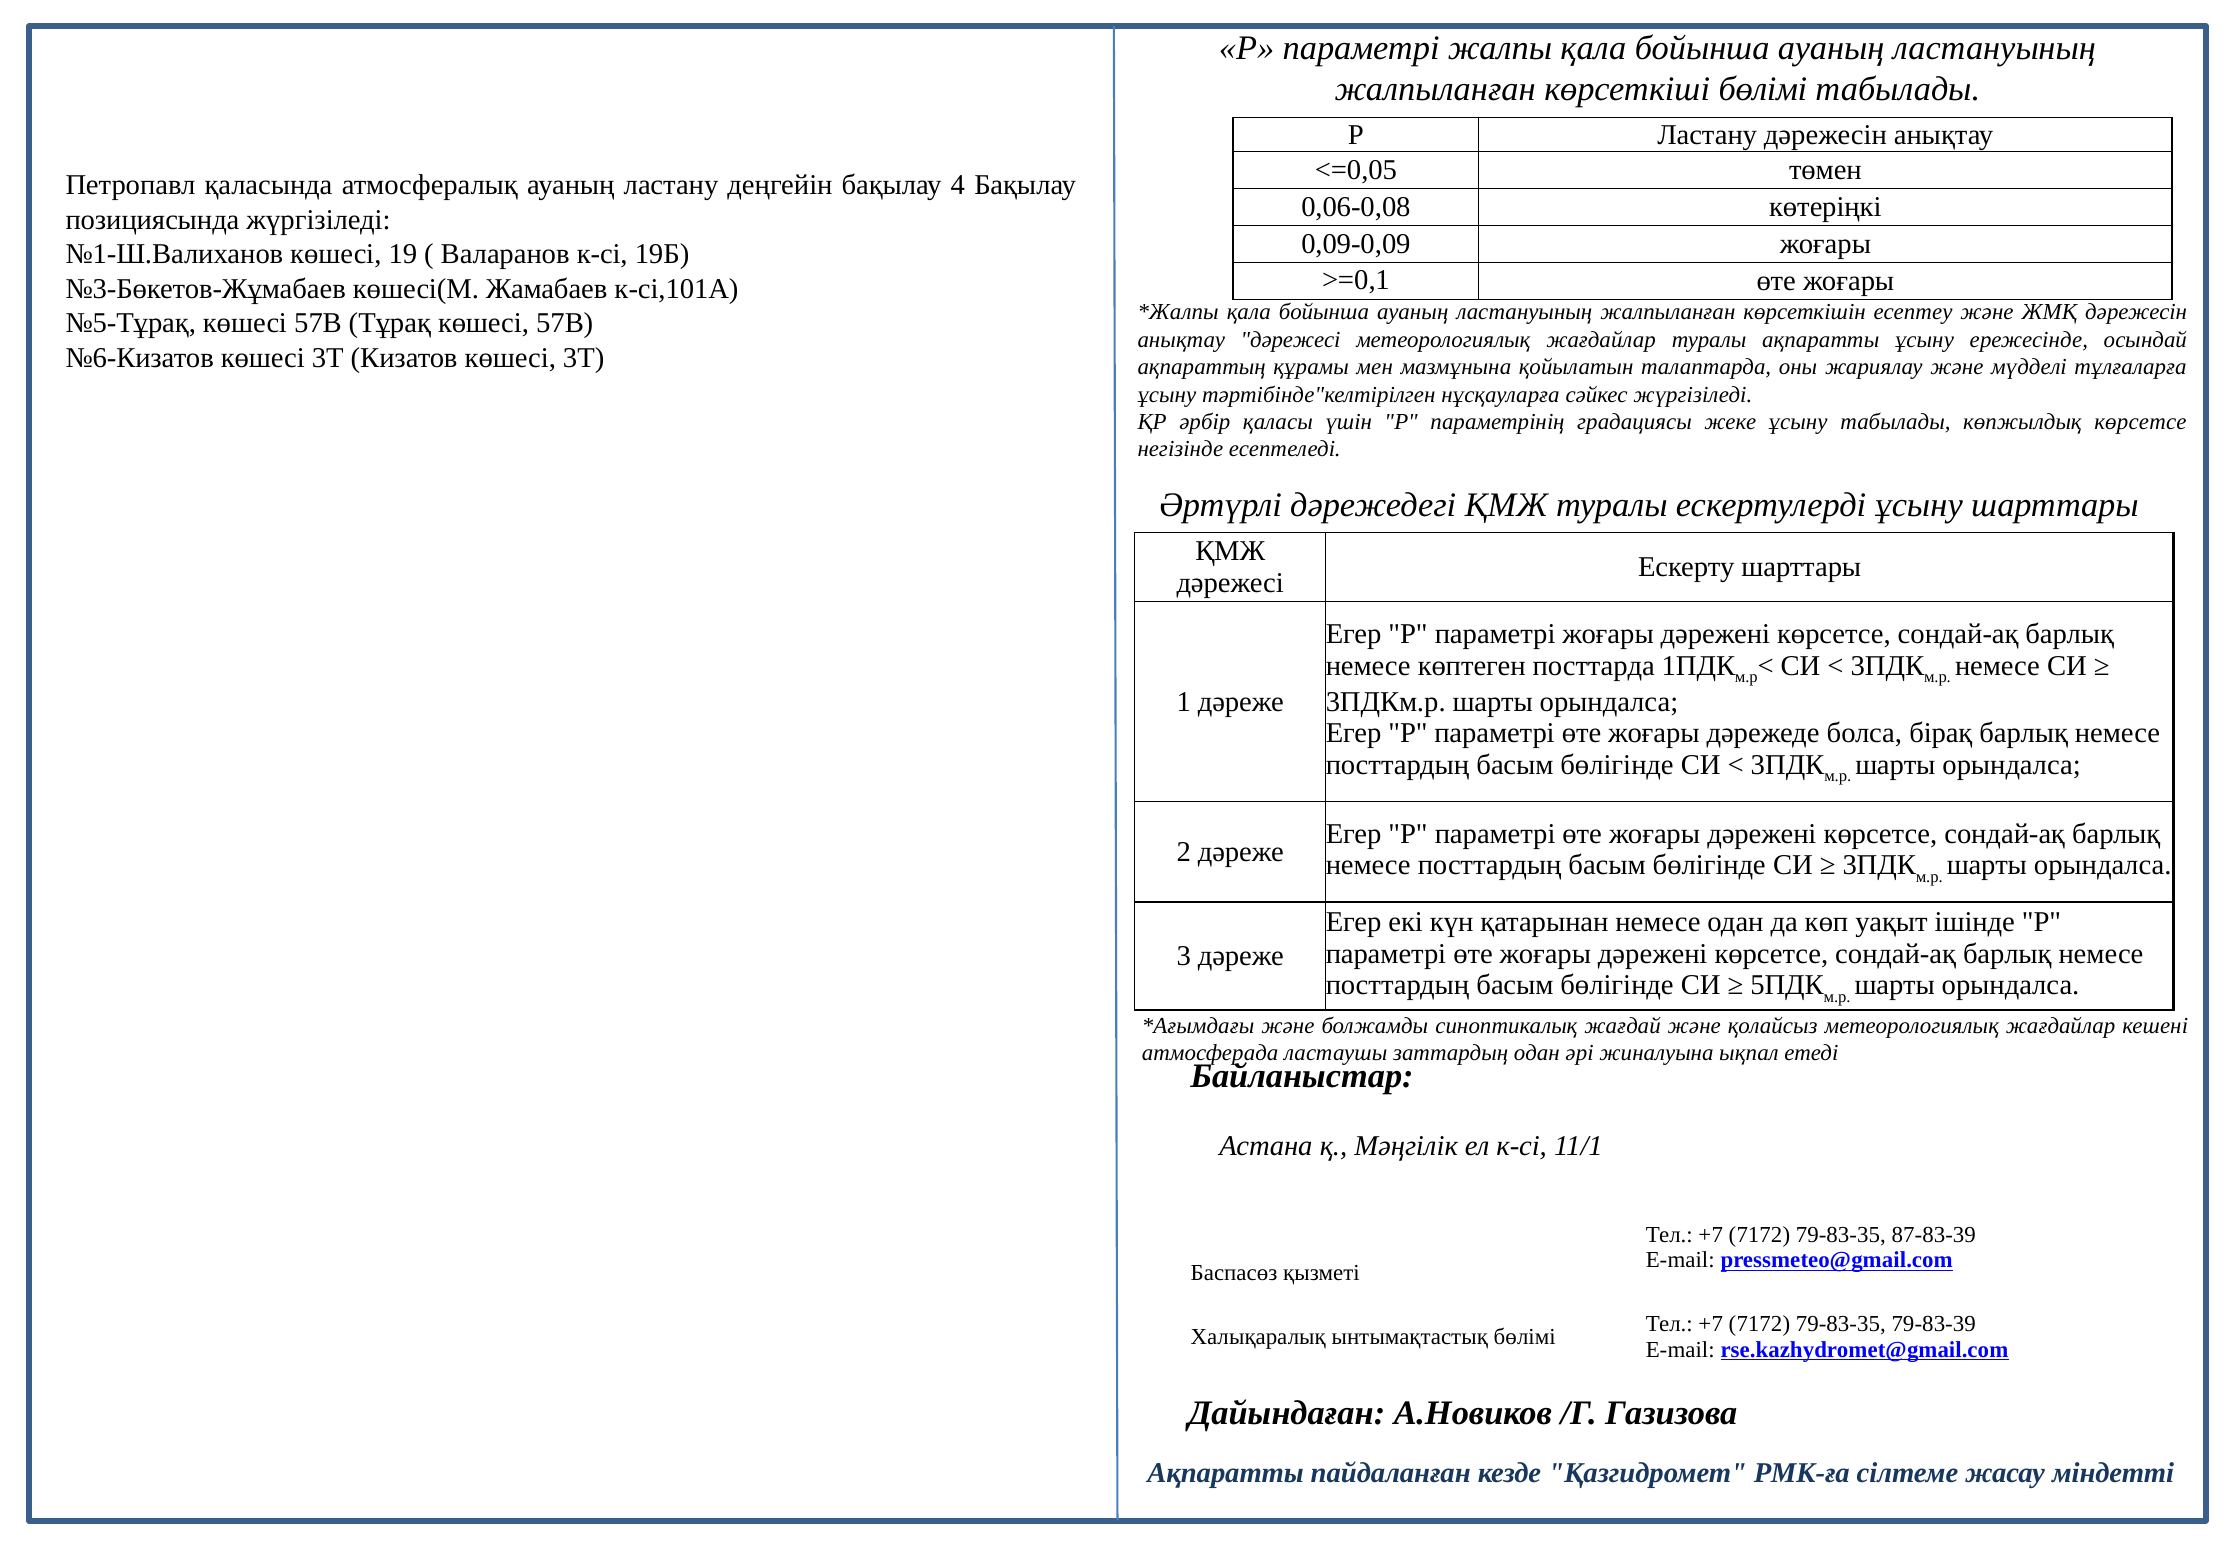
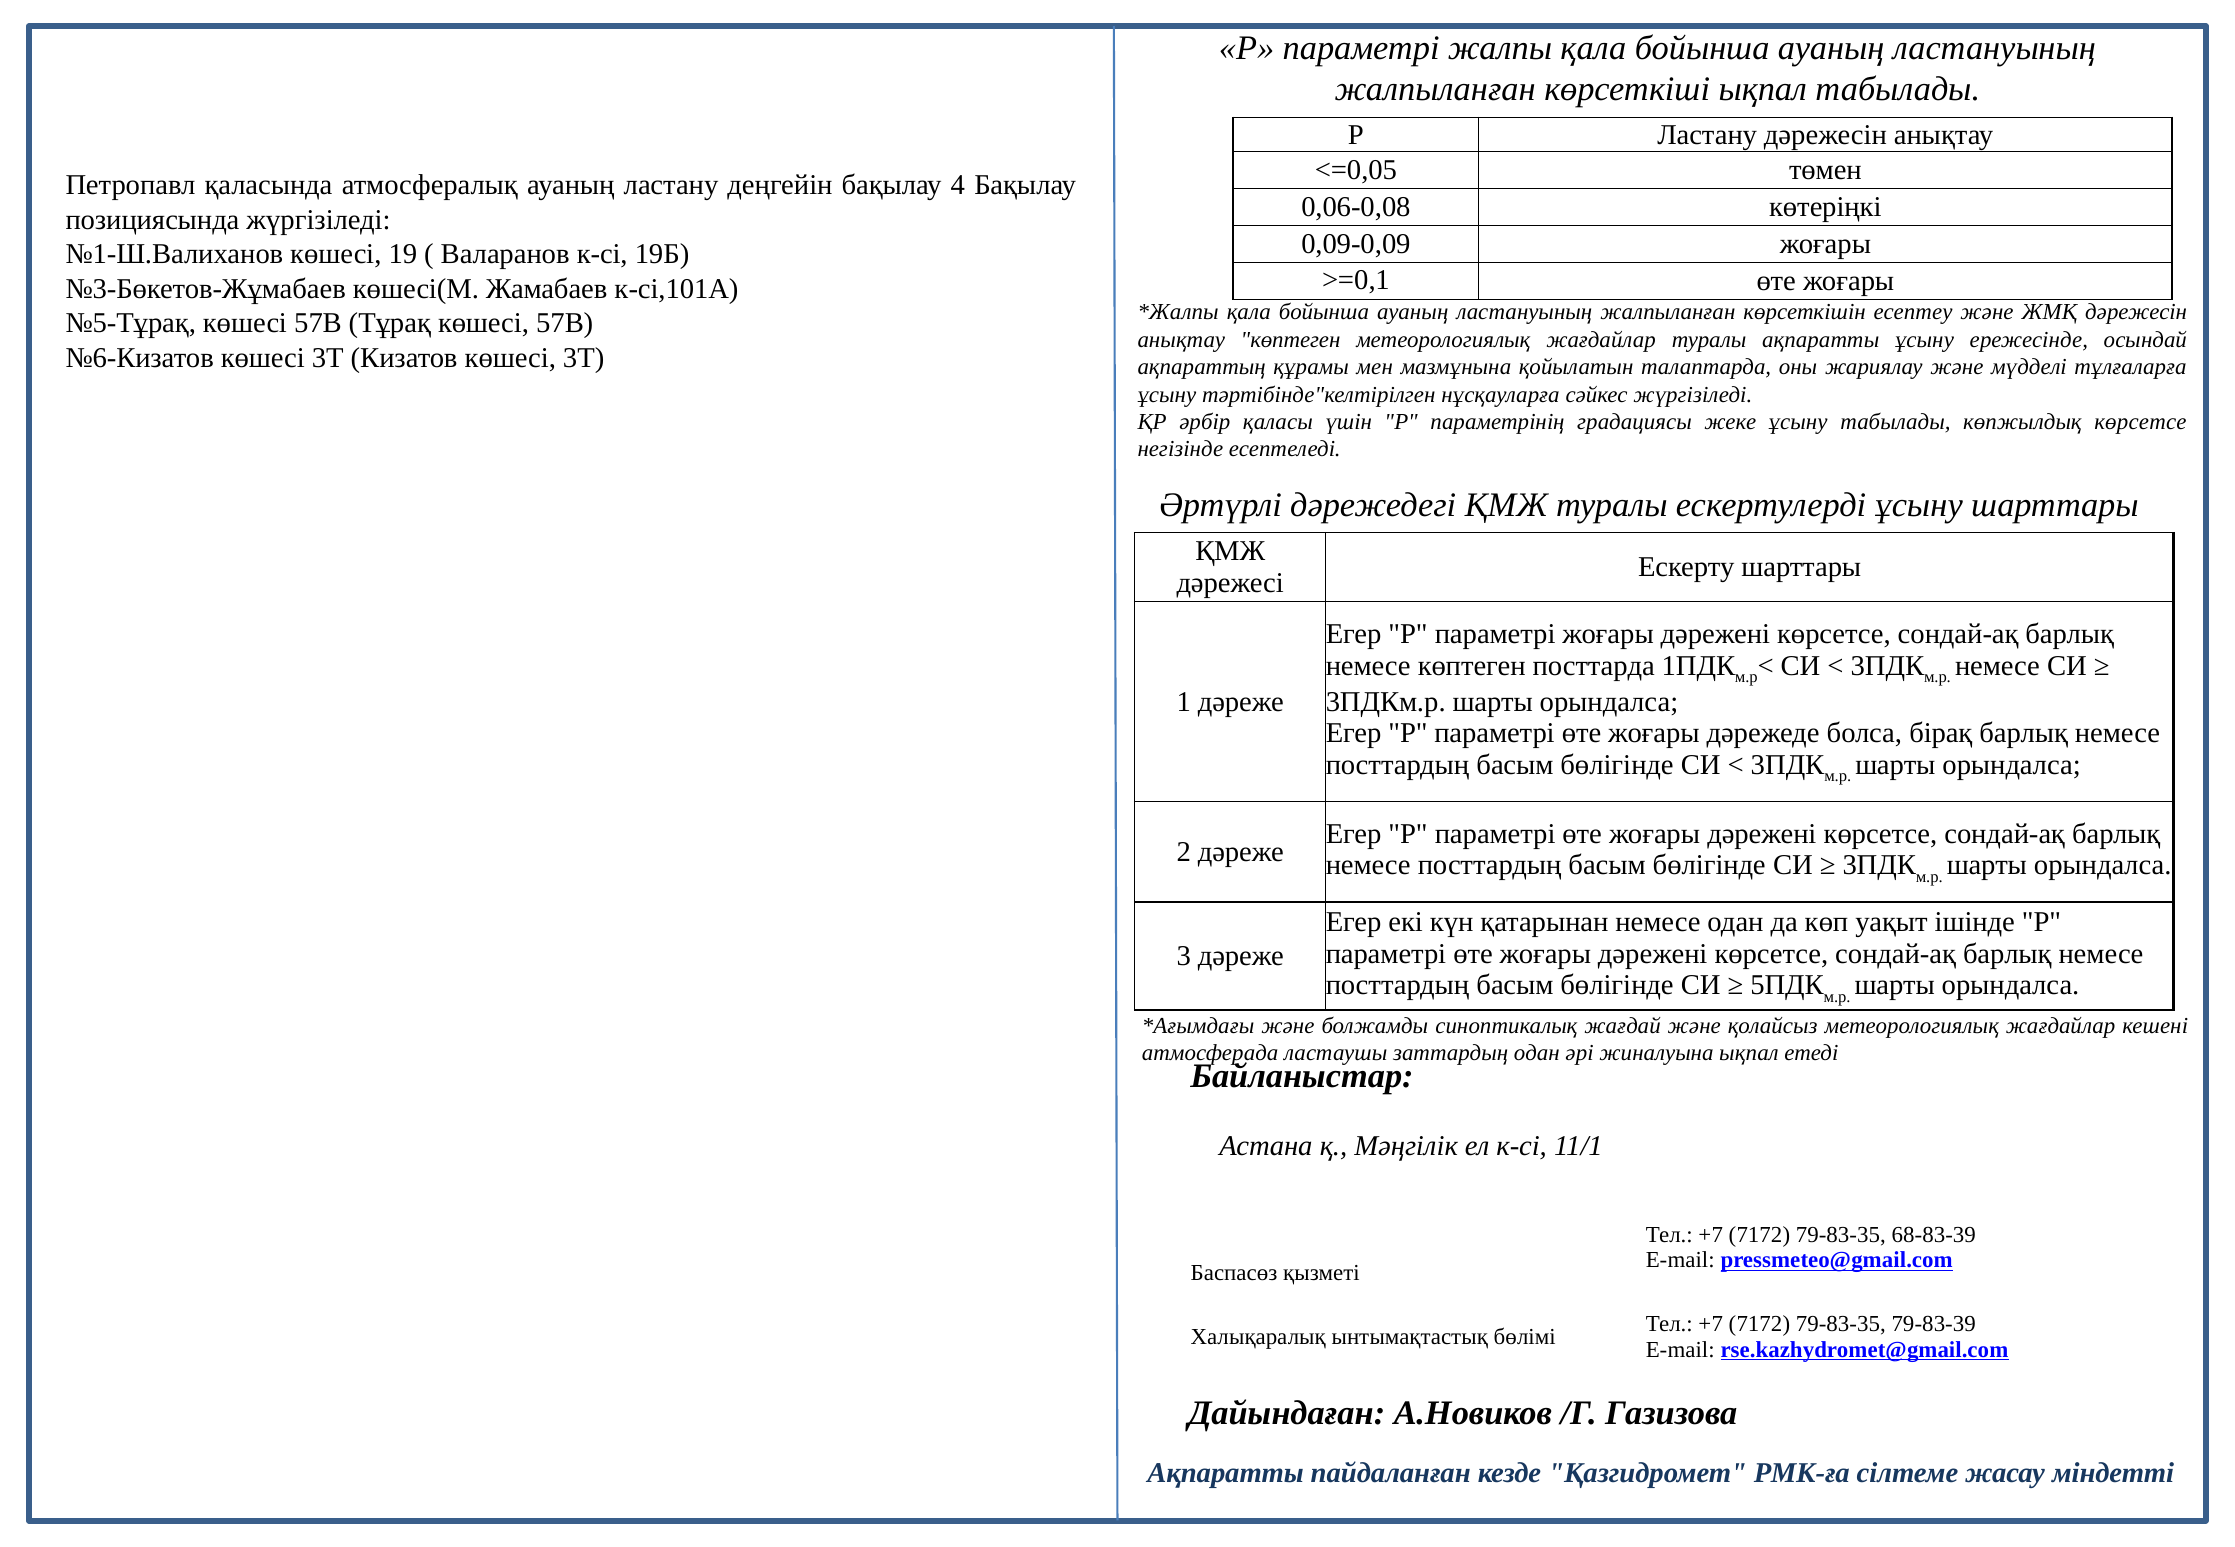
көрсеткіші бөлімі: бөлімі -> ықпал (1763, 89)
анықтау дәрежесі: дәрежесі -> көптеген (1291, 340)
87-83-39: 87-83-39 -> 68-83-39 (1934, 1235)
